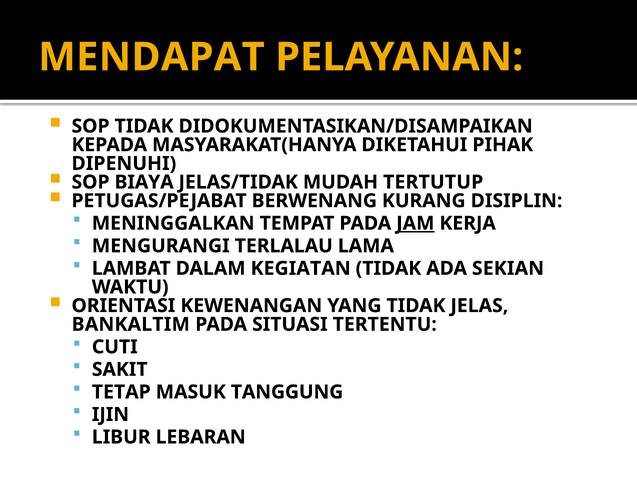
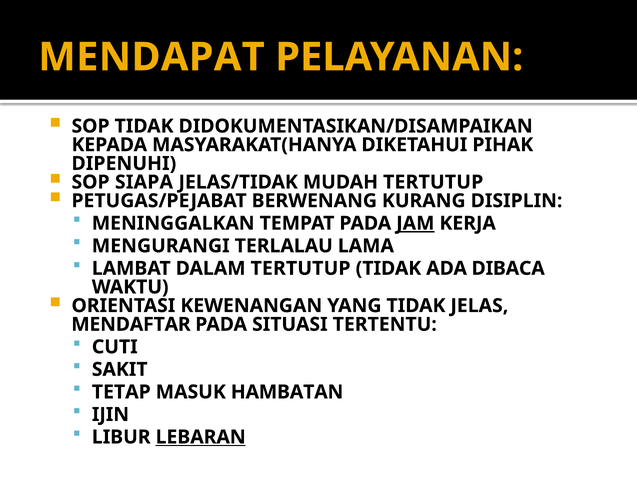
BIAYA: BIAYA -> SIAPA (144, 182)
DALAM KEGIATAN: KEGIATAN -> TERTUTUP (301, 269)
SEKIAN: SEKIAN -> DIBACA (508, 269)
BANKALTIM: BANKALTIM -> MENDAFTAR (131, 325)
TANGGUNG: TANGGUNG -> HAMBATAN (287, 393)
LEBARAN underline: none -> present (201, 438)
